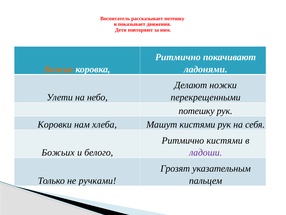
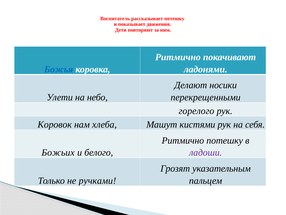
Божья colour: orange -> blue (59, 69)
ножки: ножки -> носики (223, 85)
потешку: потешку -> горелого (196, 111)
Коровки: Коровки -> Коровок (55, 124)
Ритмично кистями: кистями -> потешку (225, 140)
